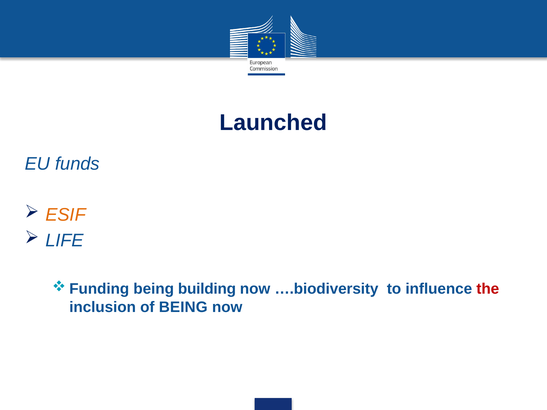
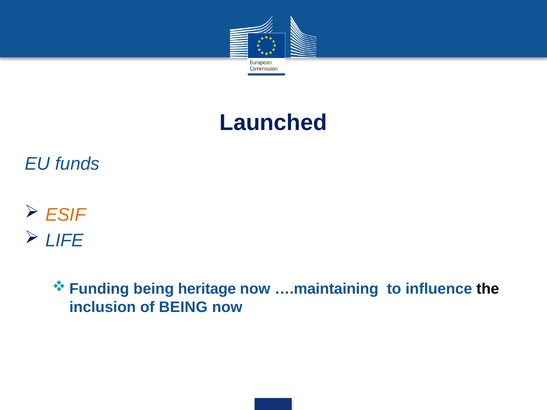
building: building -> heritage (207, 289)
….biodiversity: ….biodiversity -> ….maintaining (326, 289)
the colour: red -> black (488, 289)
